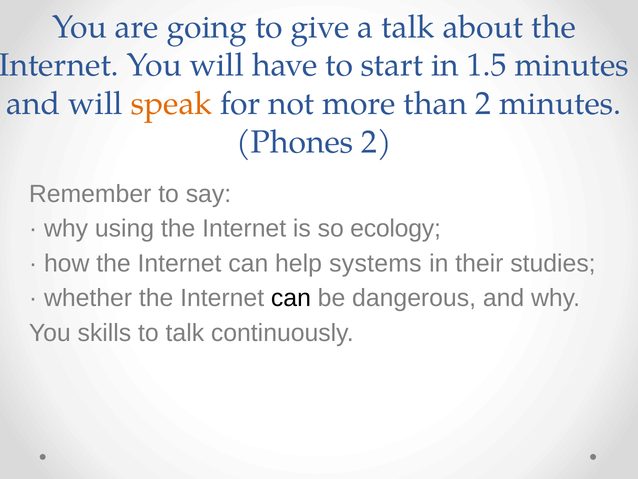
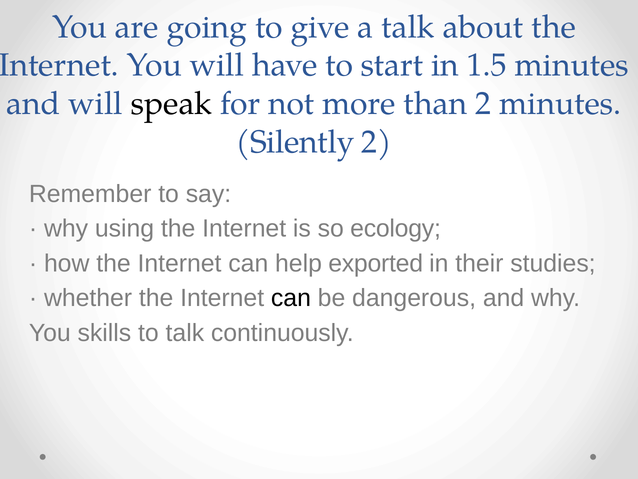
speak colour: orange -> black (171, 104)
Phones: Phones -> Silently (295, 142)
systems: systems -> exported (376, 263)
